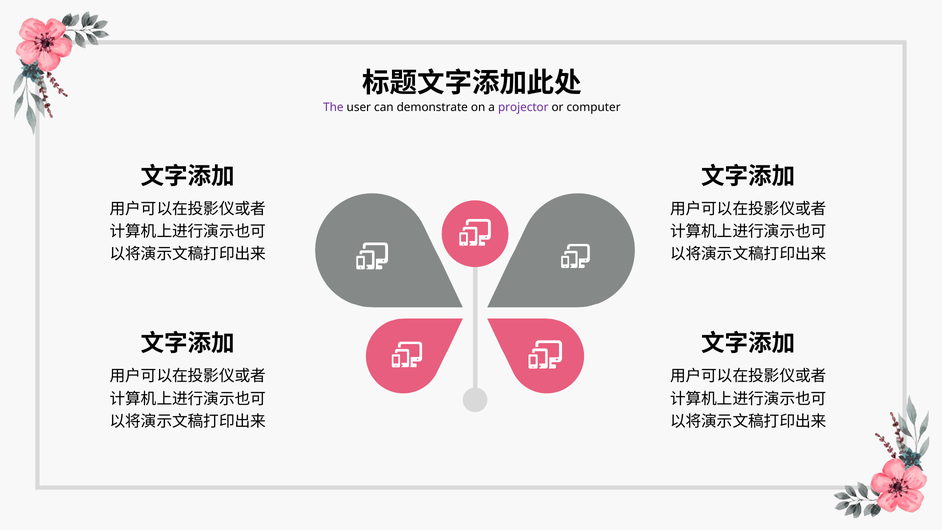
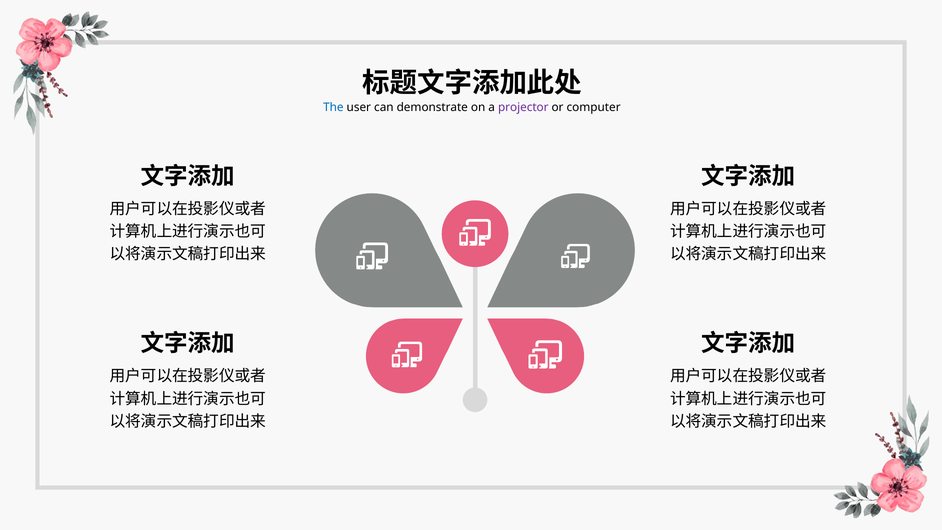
The colour: purple -> blue (333, 108)
